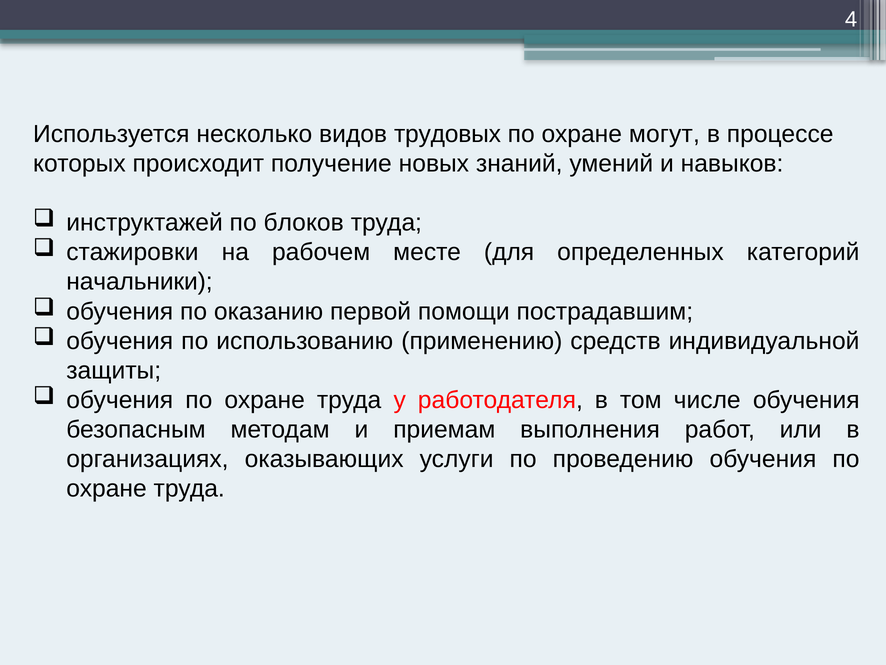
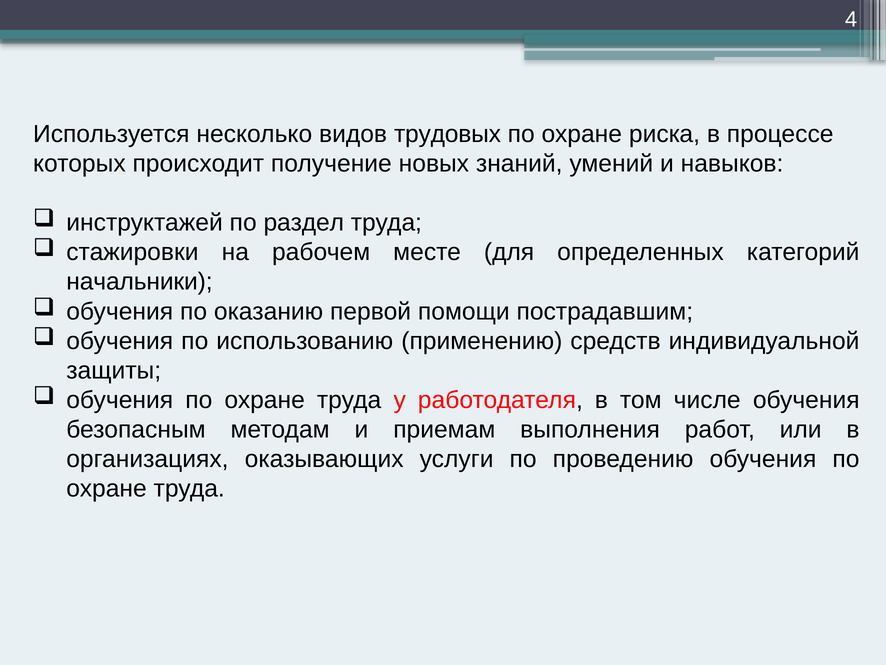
могут: могут -> риска (664, 134)
блоков: блоков -> раздел (304, 223)
